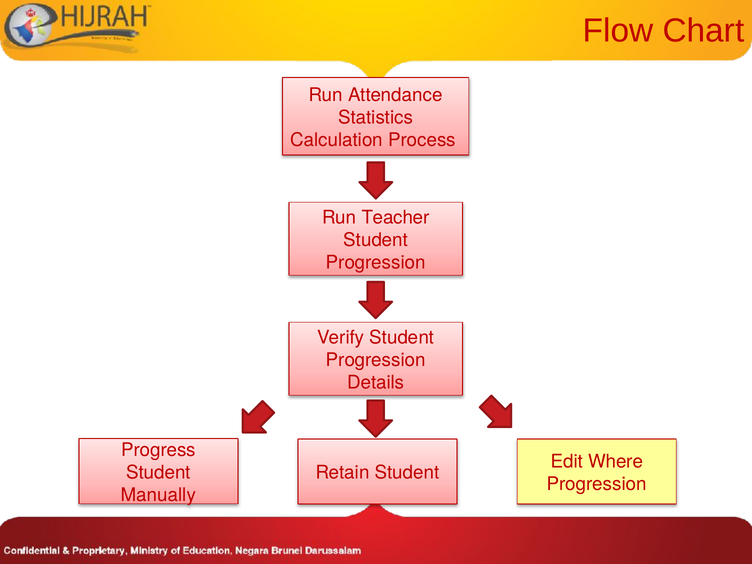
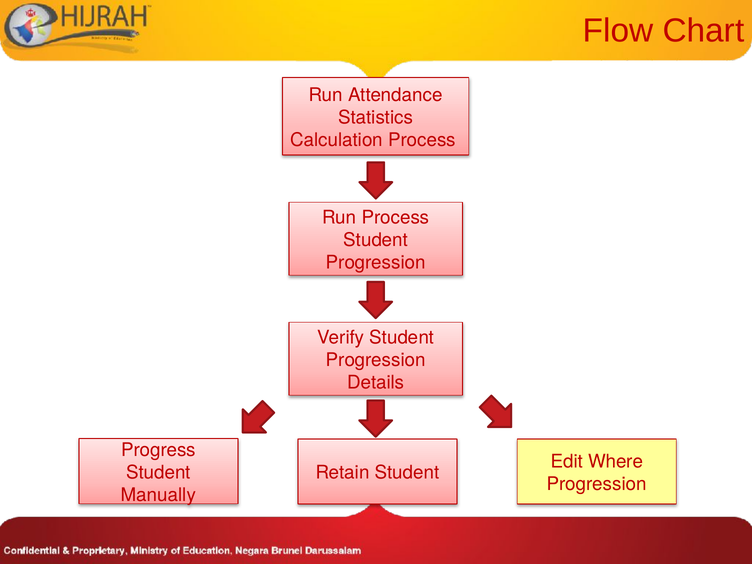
Run Teacher: Teacher -> Process (395, 218)
